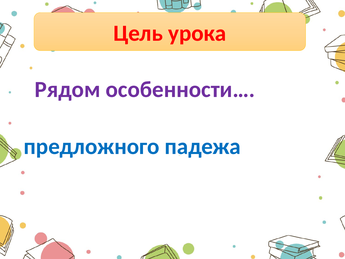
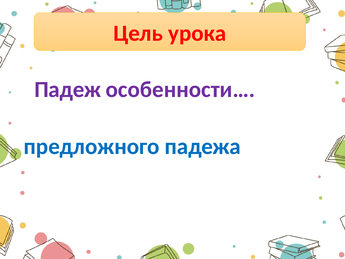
Рядом: Рядом -> Падеж (68, 89)
